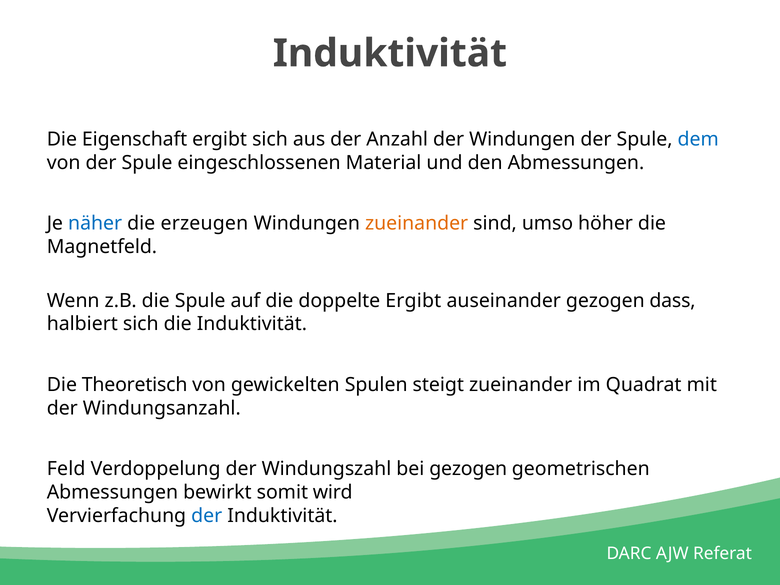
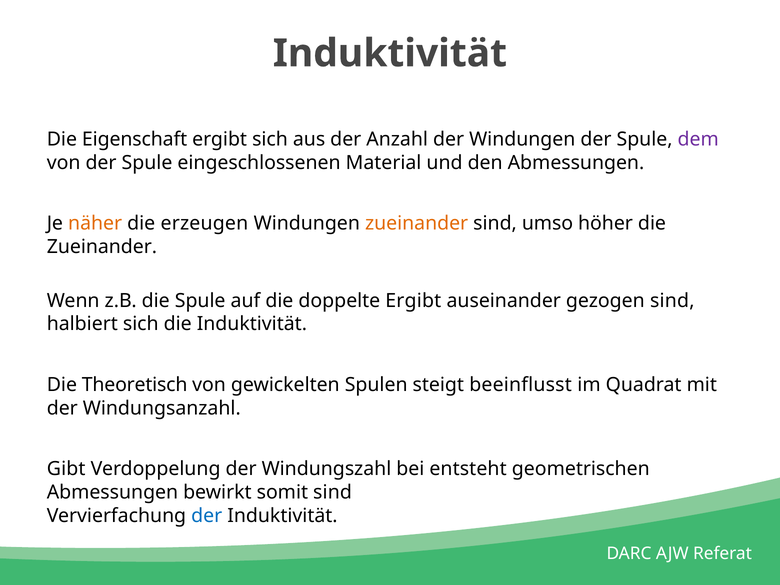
dem colour: blue -> purple (698, 139)
näher colour: blue -> orange (95, 224)
Magnetfeld: Magnetfeld -> Zueinander (102, 247)
gezogen dass: dass -> sind (672, 301)
steigt zueinander: zueinander -> beeinflusst (521, 385)
Feld: Feld -> Gibt (66, 469)
bei gezogen: gezogen -> entsteht (468, 469)
somit wird: wird -> sind (333, 492)
